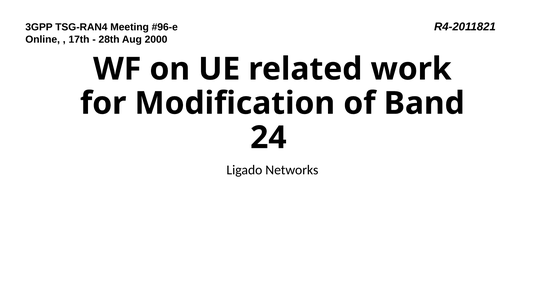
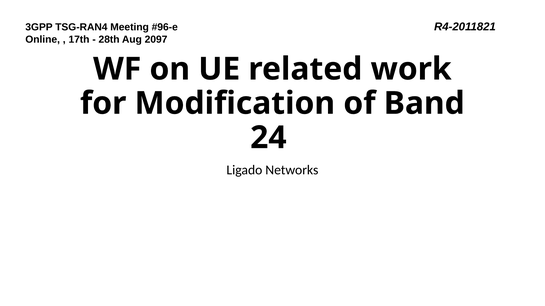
2000: 2000 -> 2097 (156, 40)
